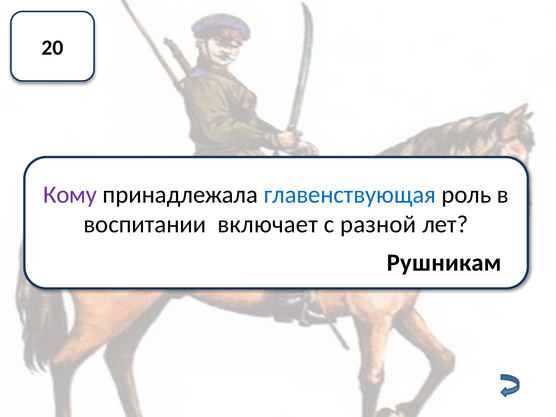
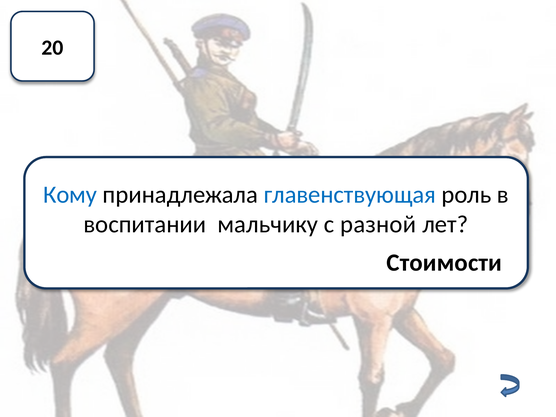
Кому colour: purple -> blue (70, 195)
включает: включает -> мальчику (268, 224)
Рушникам: Рушникам -> Стоимости (444, 263)
